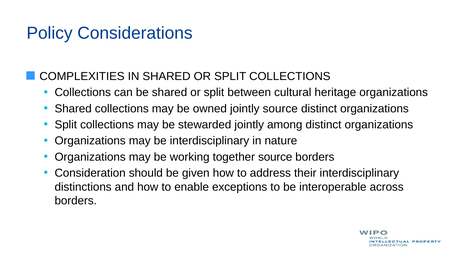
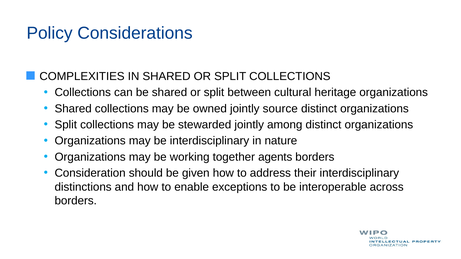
together source: source -> agents (275, 157)
